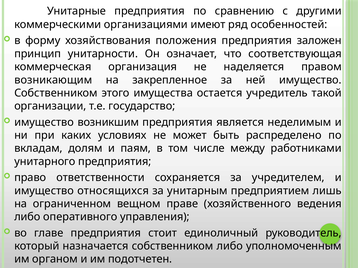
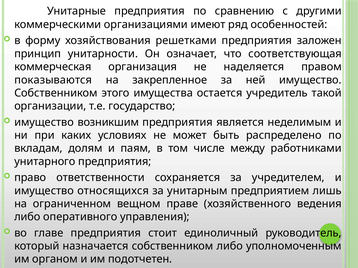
положения: положения -> решетками (186, 41)
возникающим: возникающим -> показываются (53, 80)
